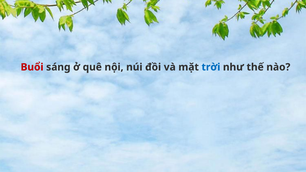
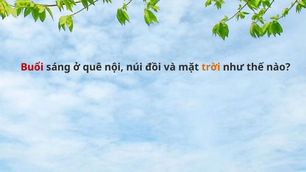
trời colour: blue -> orange (211, 67)
